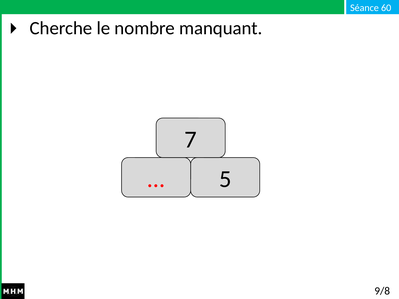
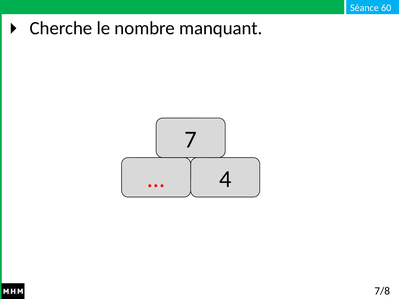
5: 5 -> 4 (225, 179)
9/8: 9/8 -> 7/8 (382, 291)
